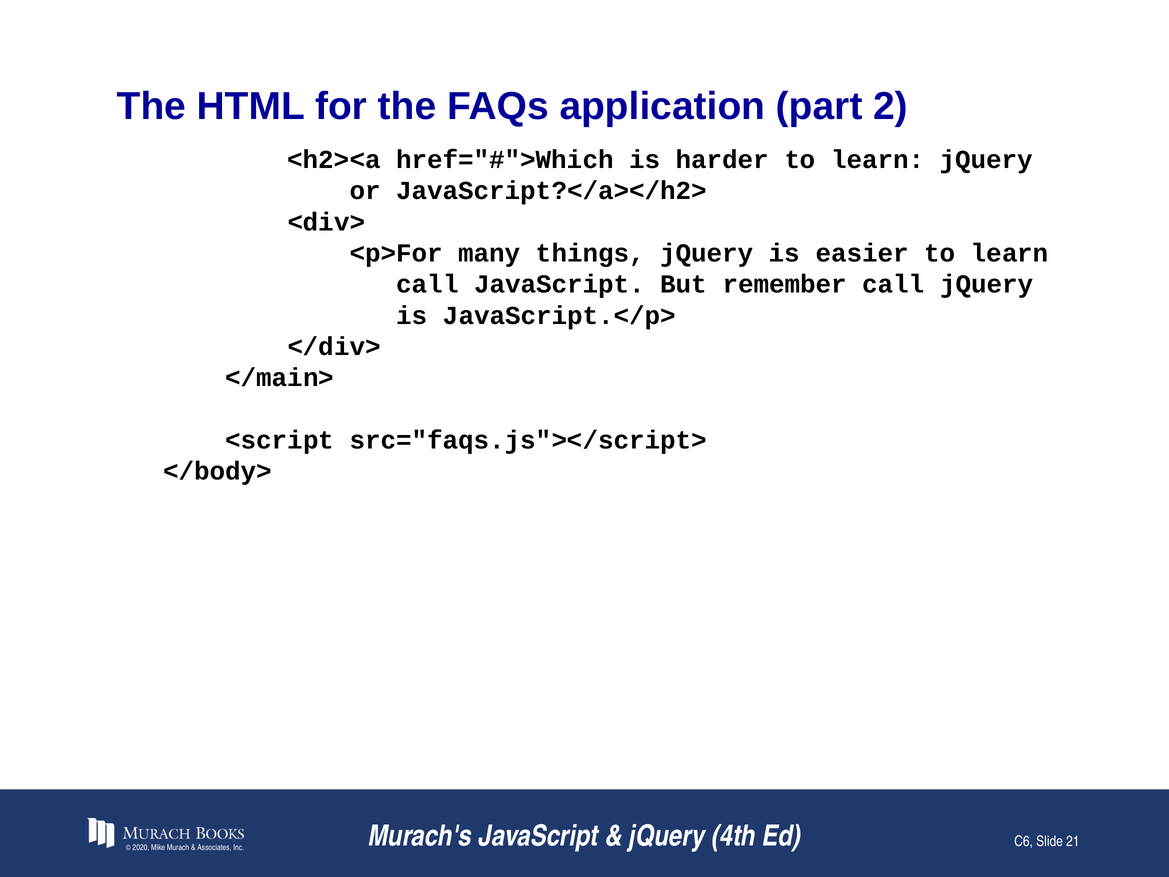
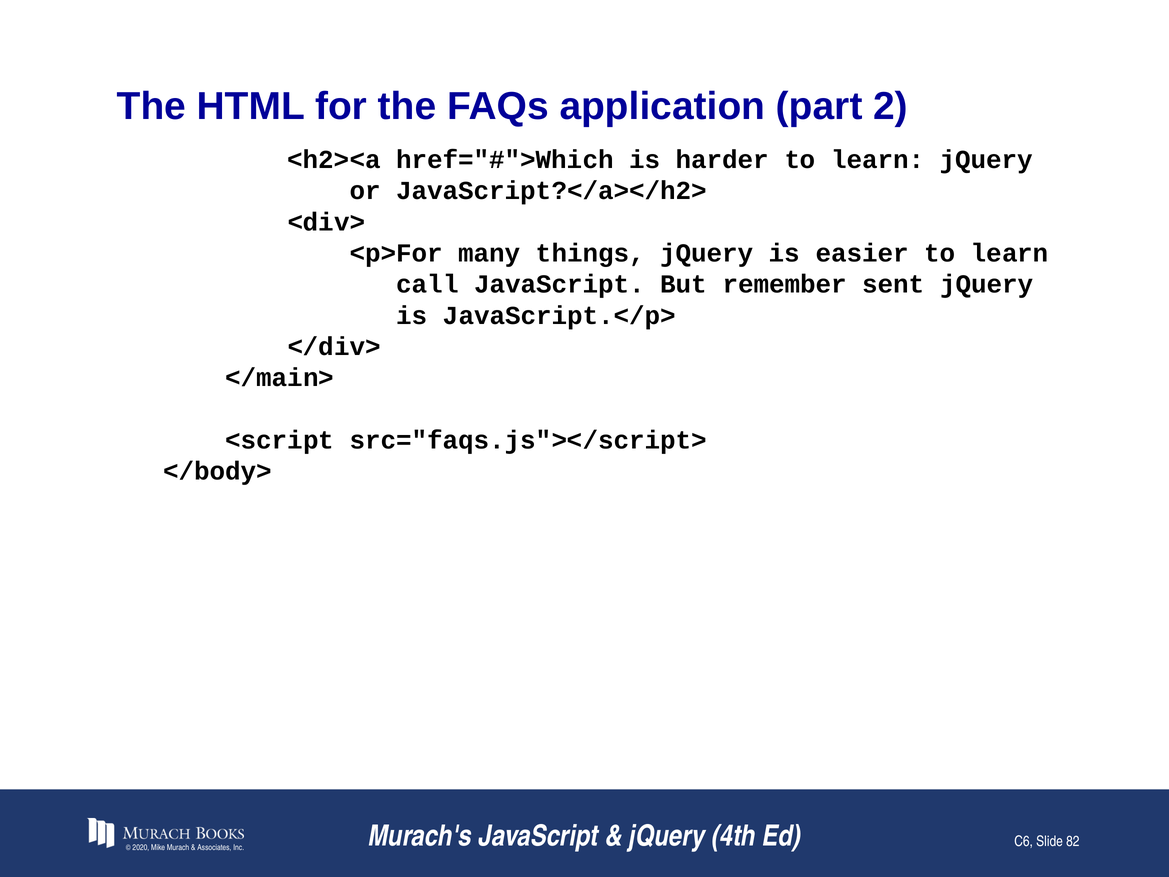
remember call: call -> sent (893, 284)
21: 21 -> 82 (1073, 841)
